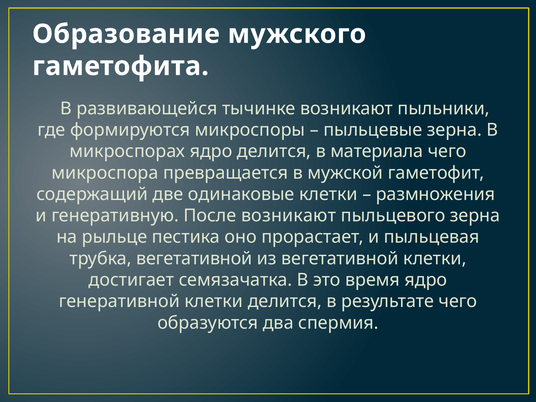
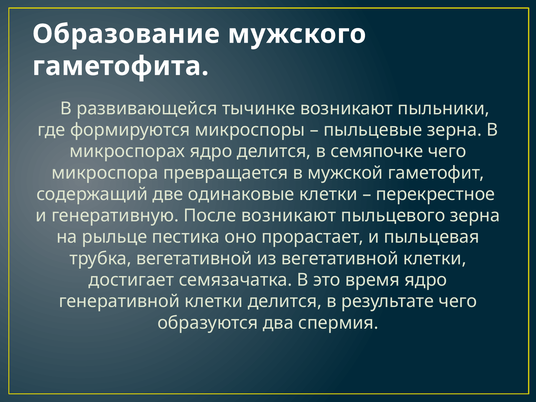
материала: материала -> семяпочке (377, 151)
размножения: размножения -> перекрестное (435, 194)
